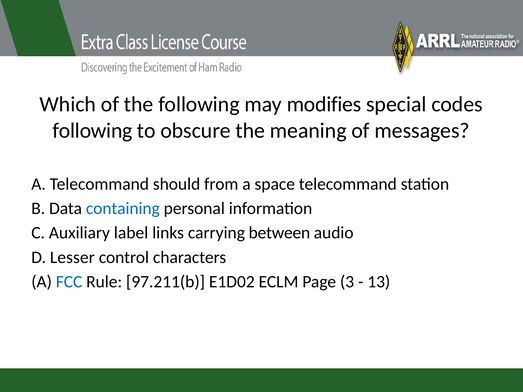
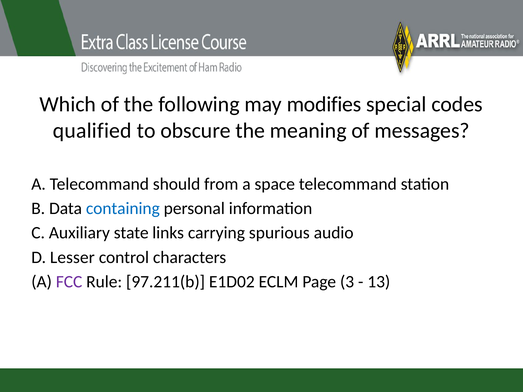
following: following -> qualified (92, 131)
label: label -> state (131, 233)
between: between -> spurious (279, 233)
FCC colour: blue -> purple (69, 282)
